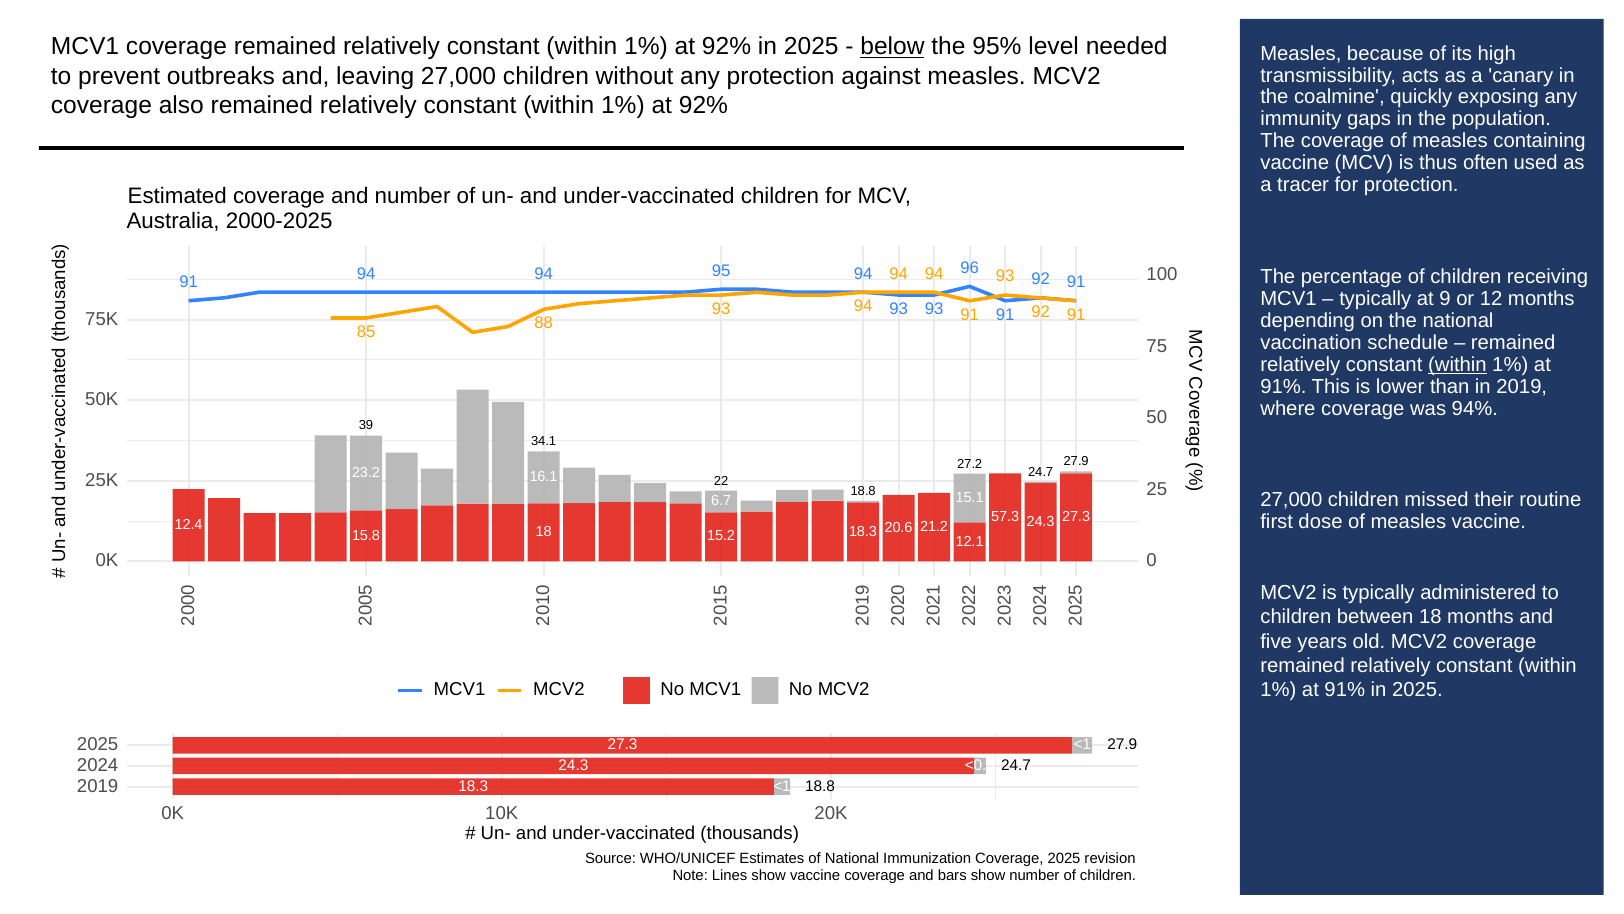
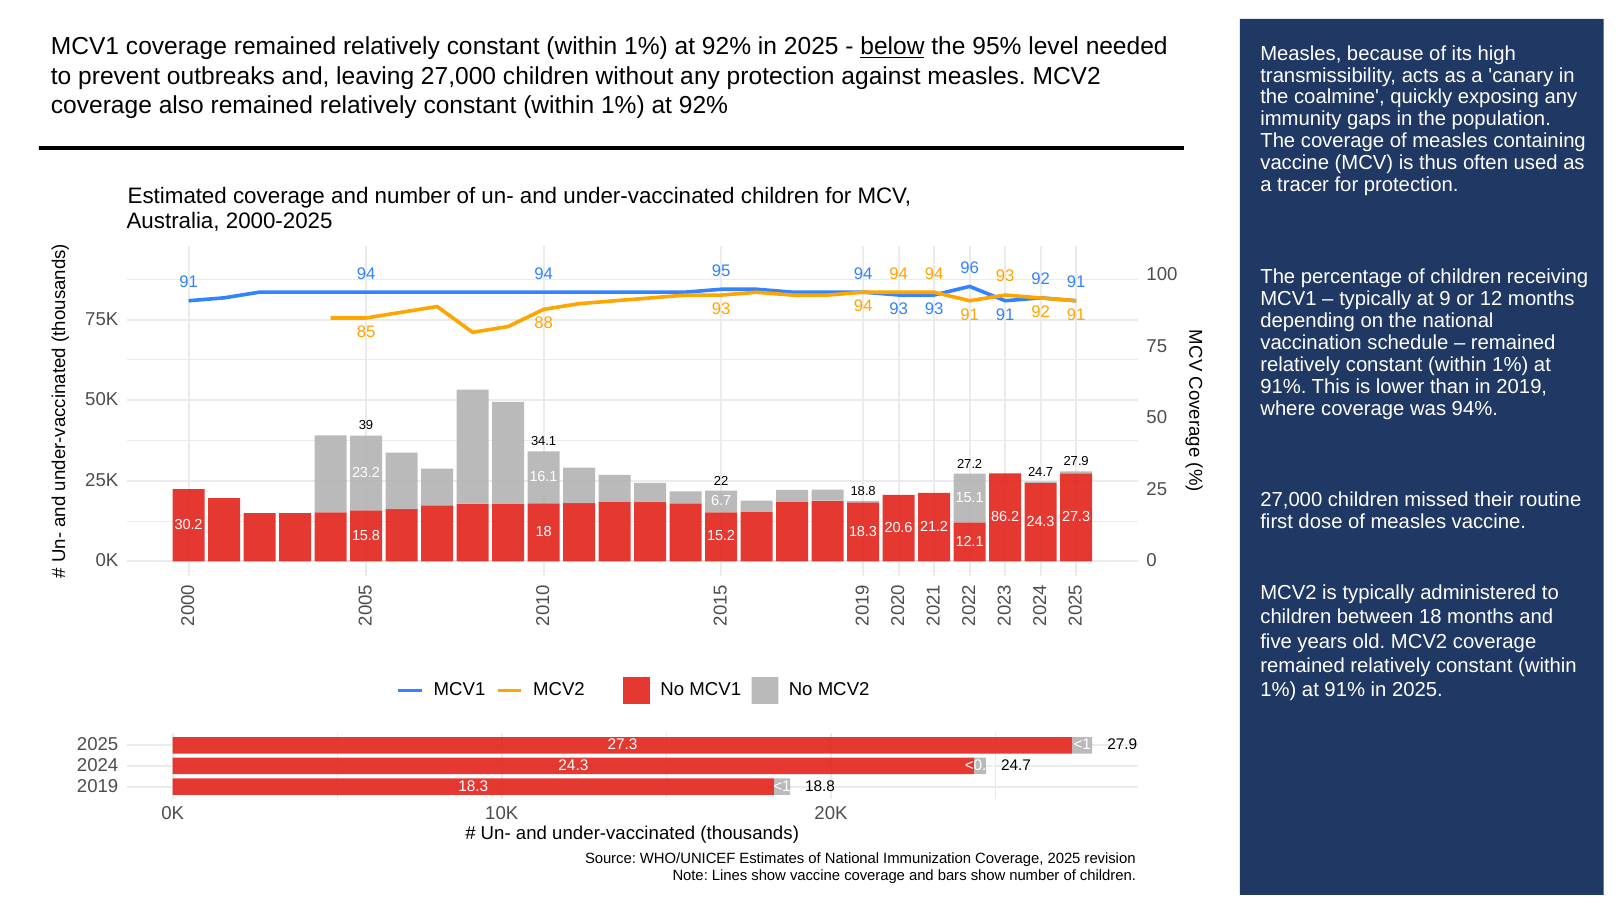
within underline: present -> none (1457, 364)
57.3: 57.3 -> 86.2 (1005, 516)
12.4: 12.4 -> 30.2 (189, 525)
